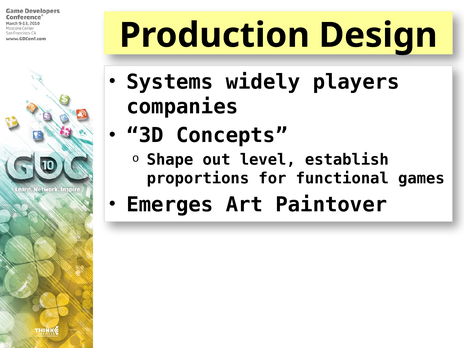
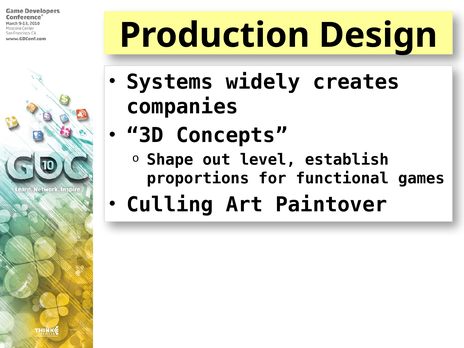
players: players -> creates (356, 82)
Emerges: Emerges -> Culling (170, 205)
